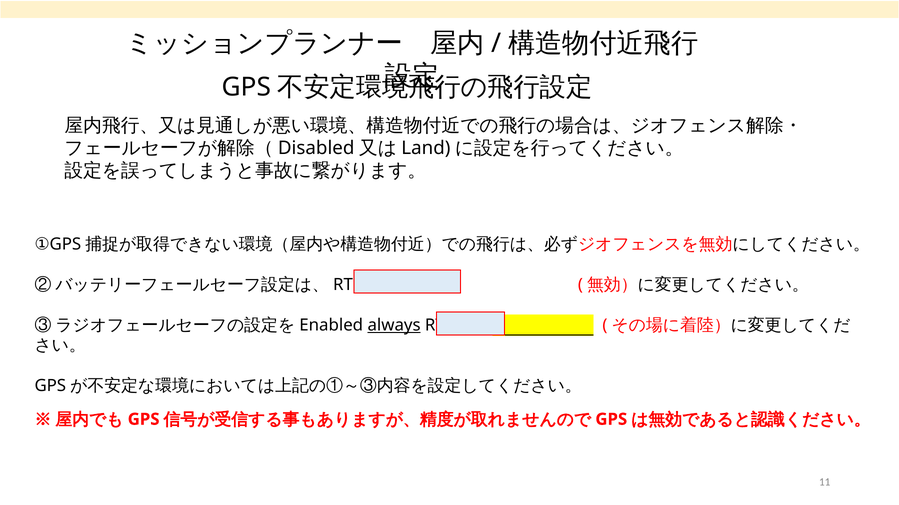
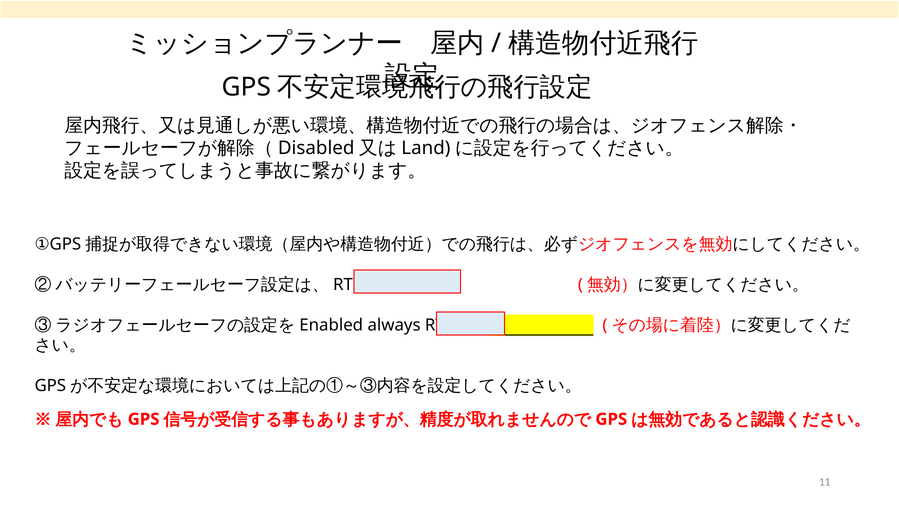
always underline: present -> none (394, 326)
